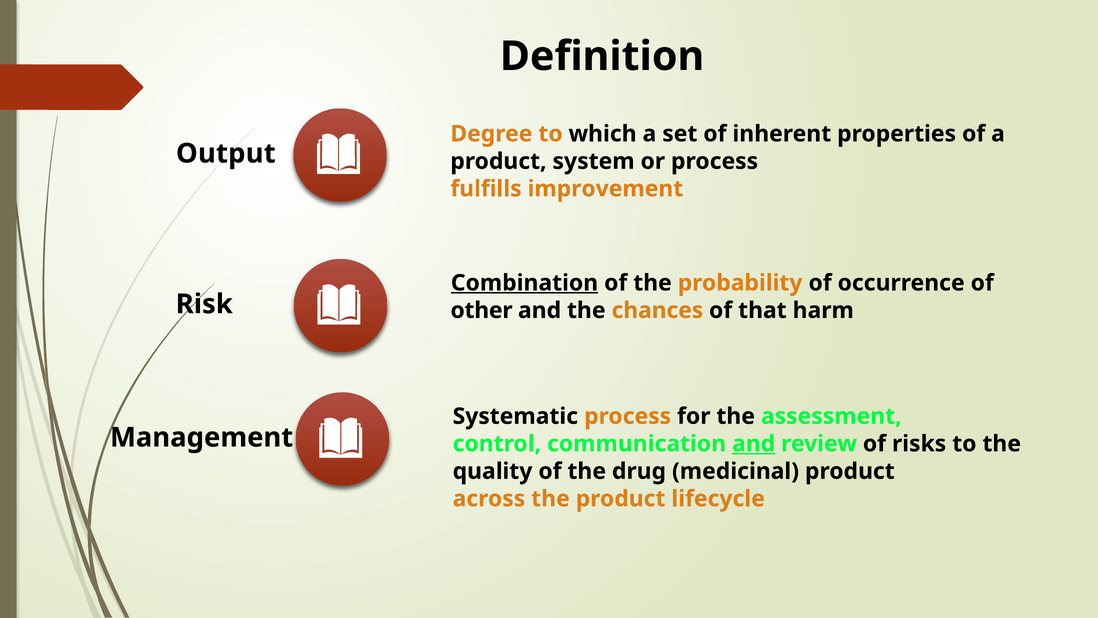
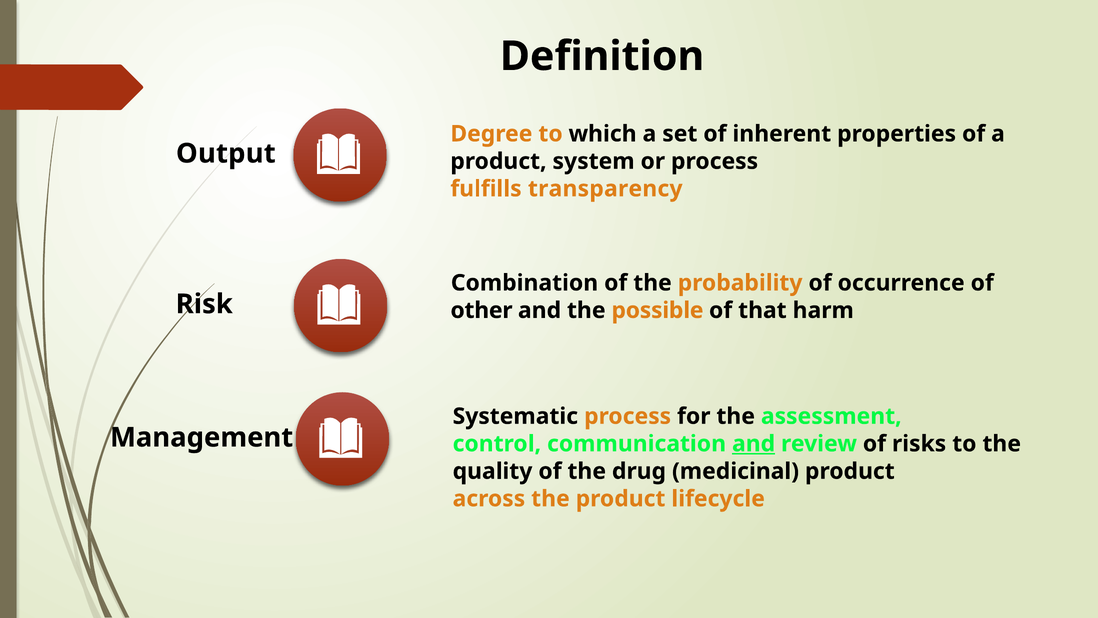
improvement: improvement -> transparency (605, 189)
Combination underline: present -> none (524, 283)
chances: chances -> possible (657, 310)
